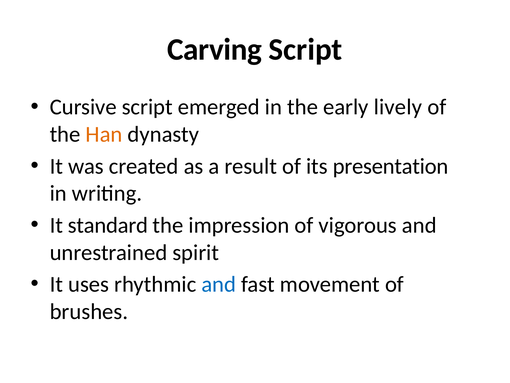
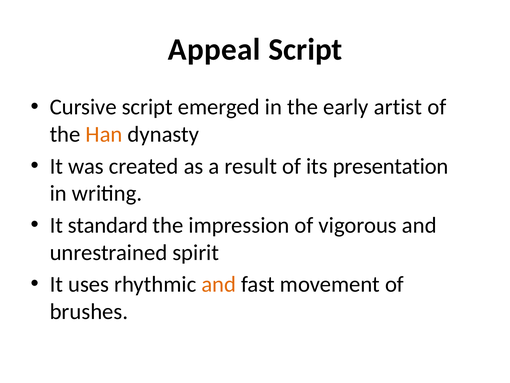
Carving: Carving -> Appeal (214, 49)
lively: lively -> artist (398, 107)
and colour: blue -> orange (219, 284)
